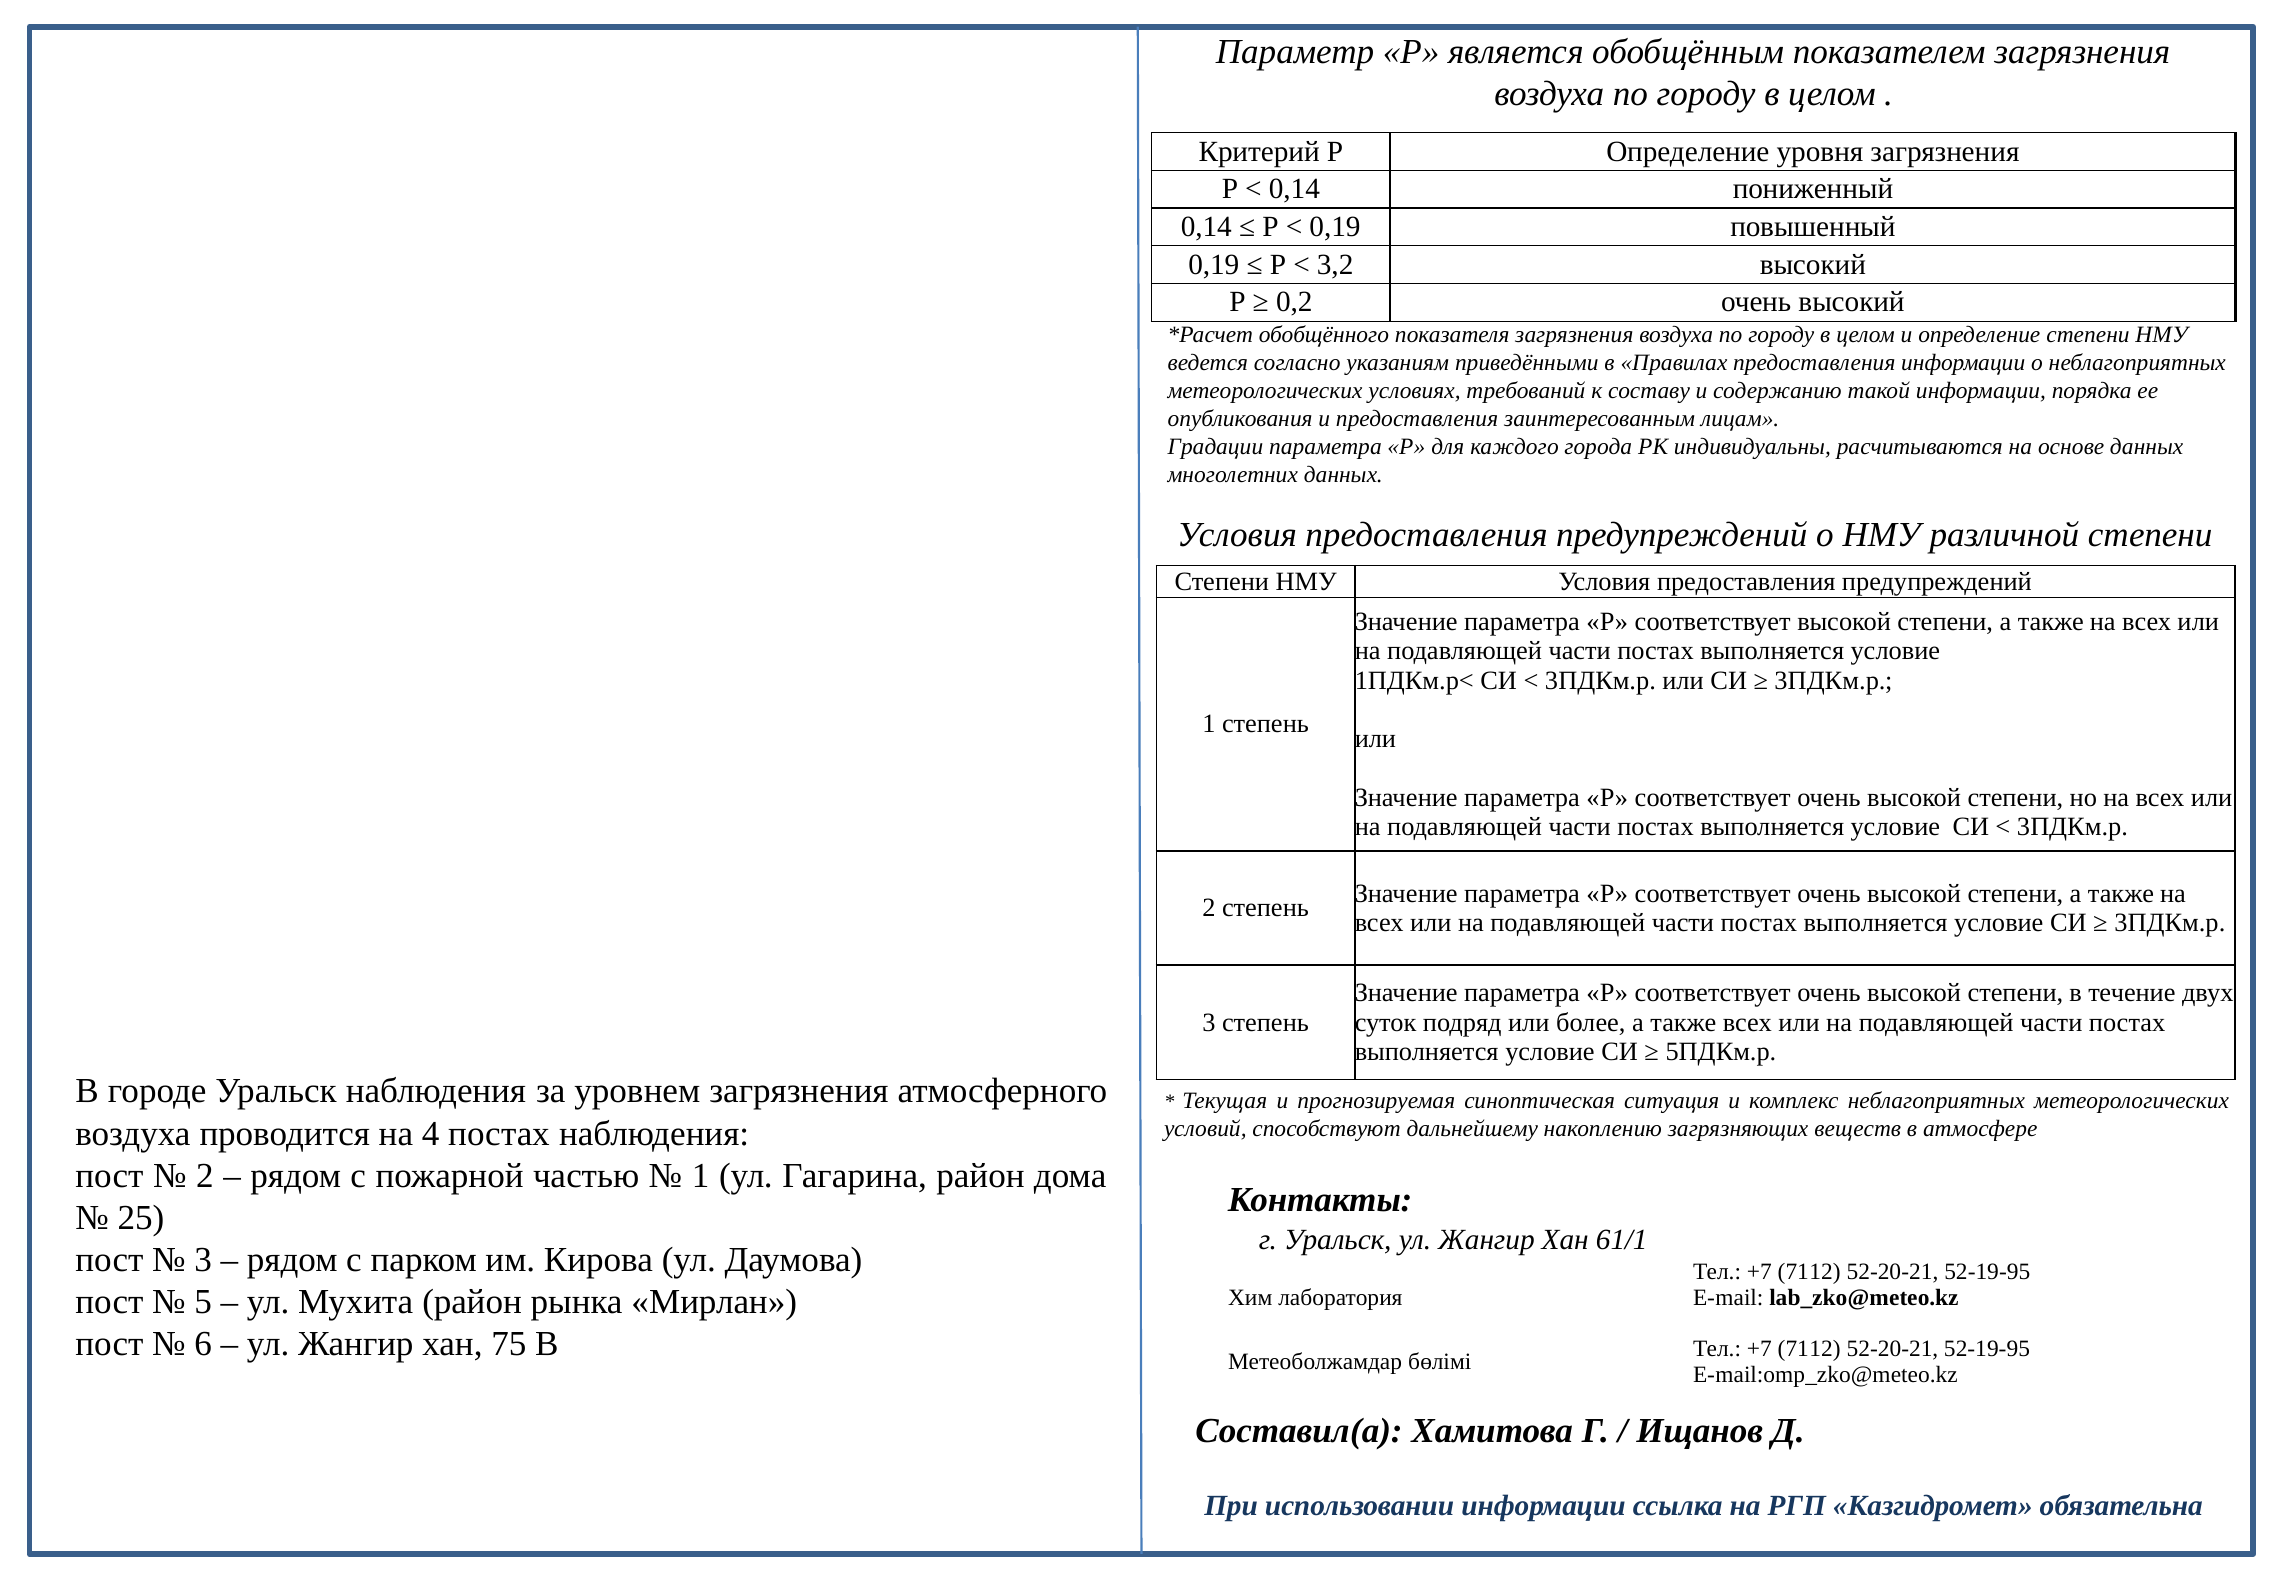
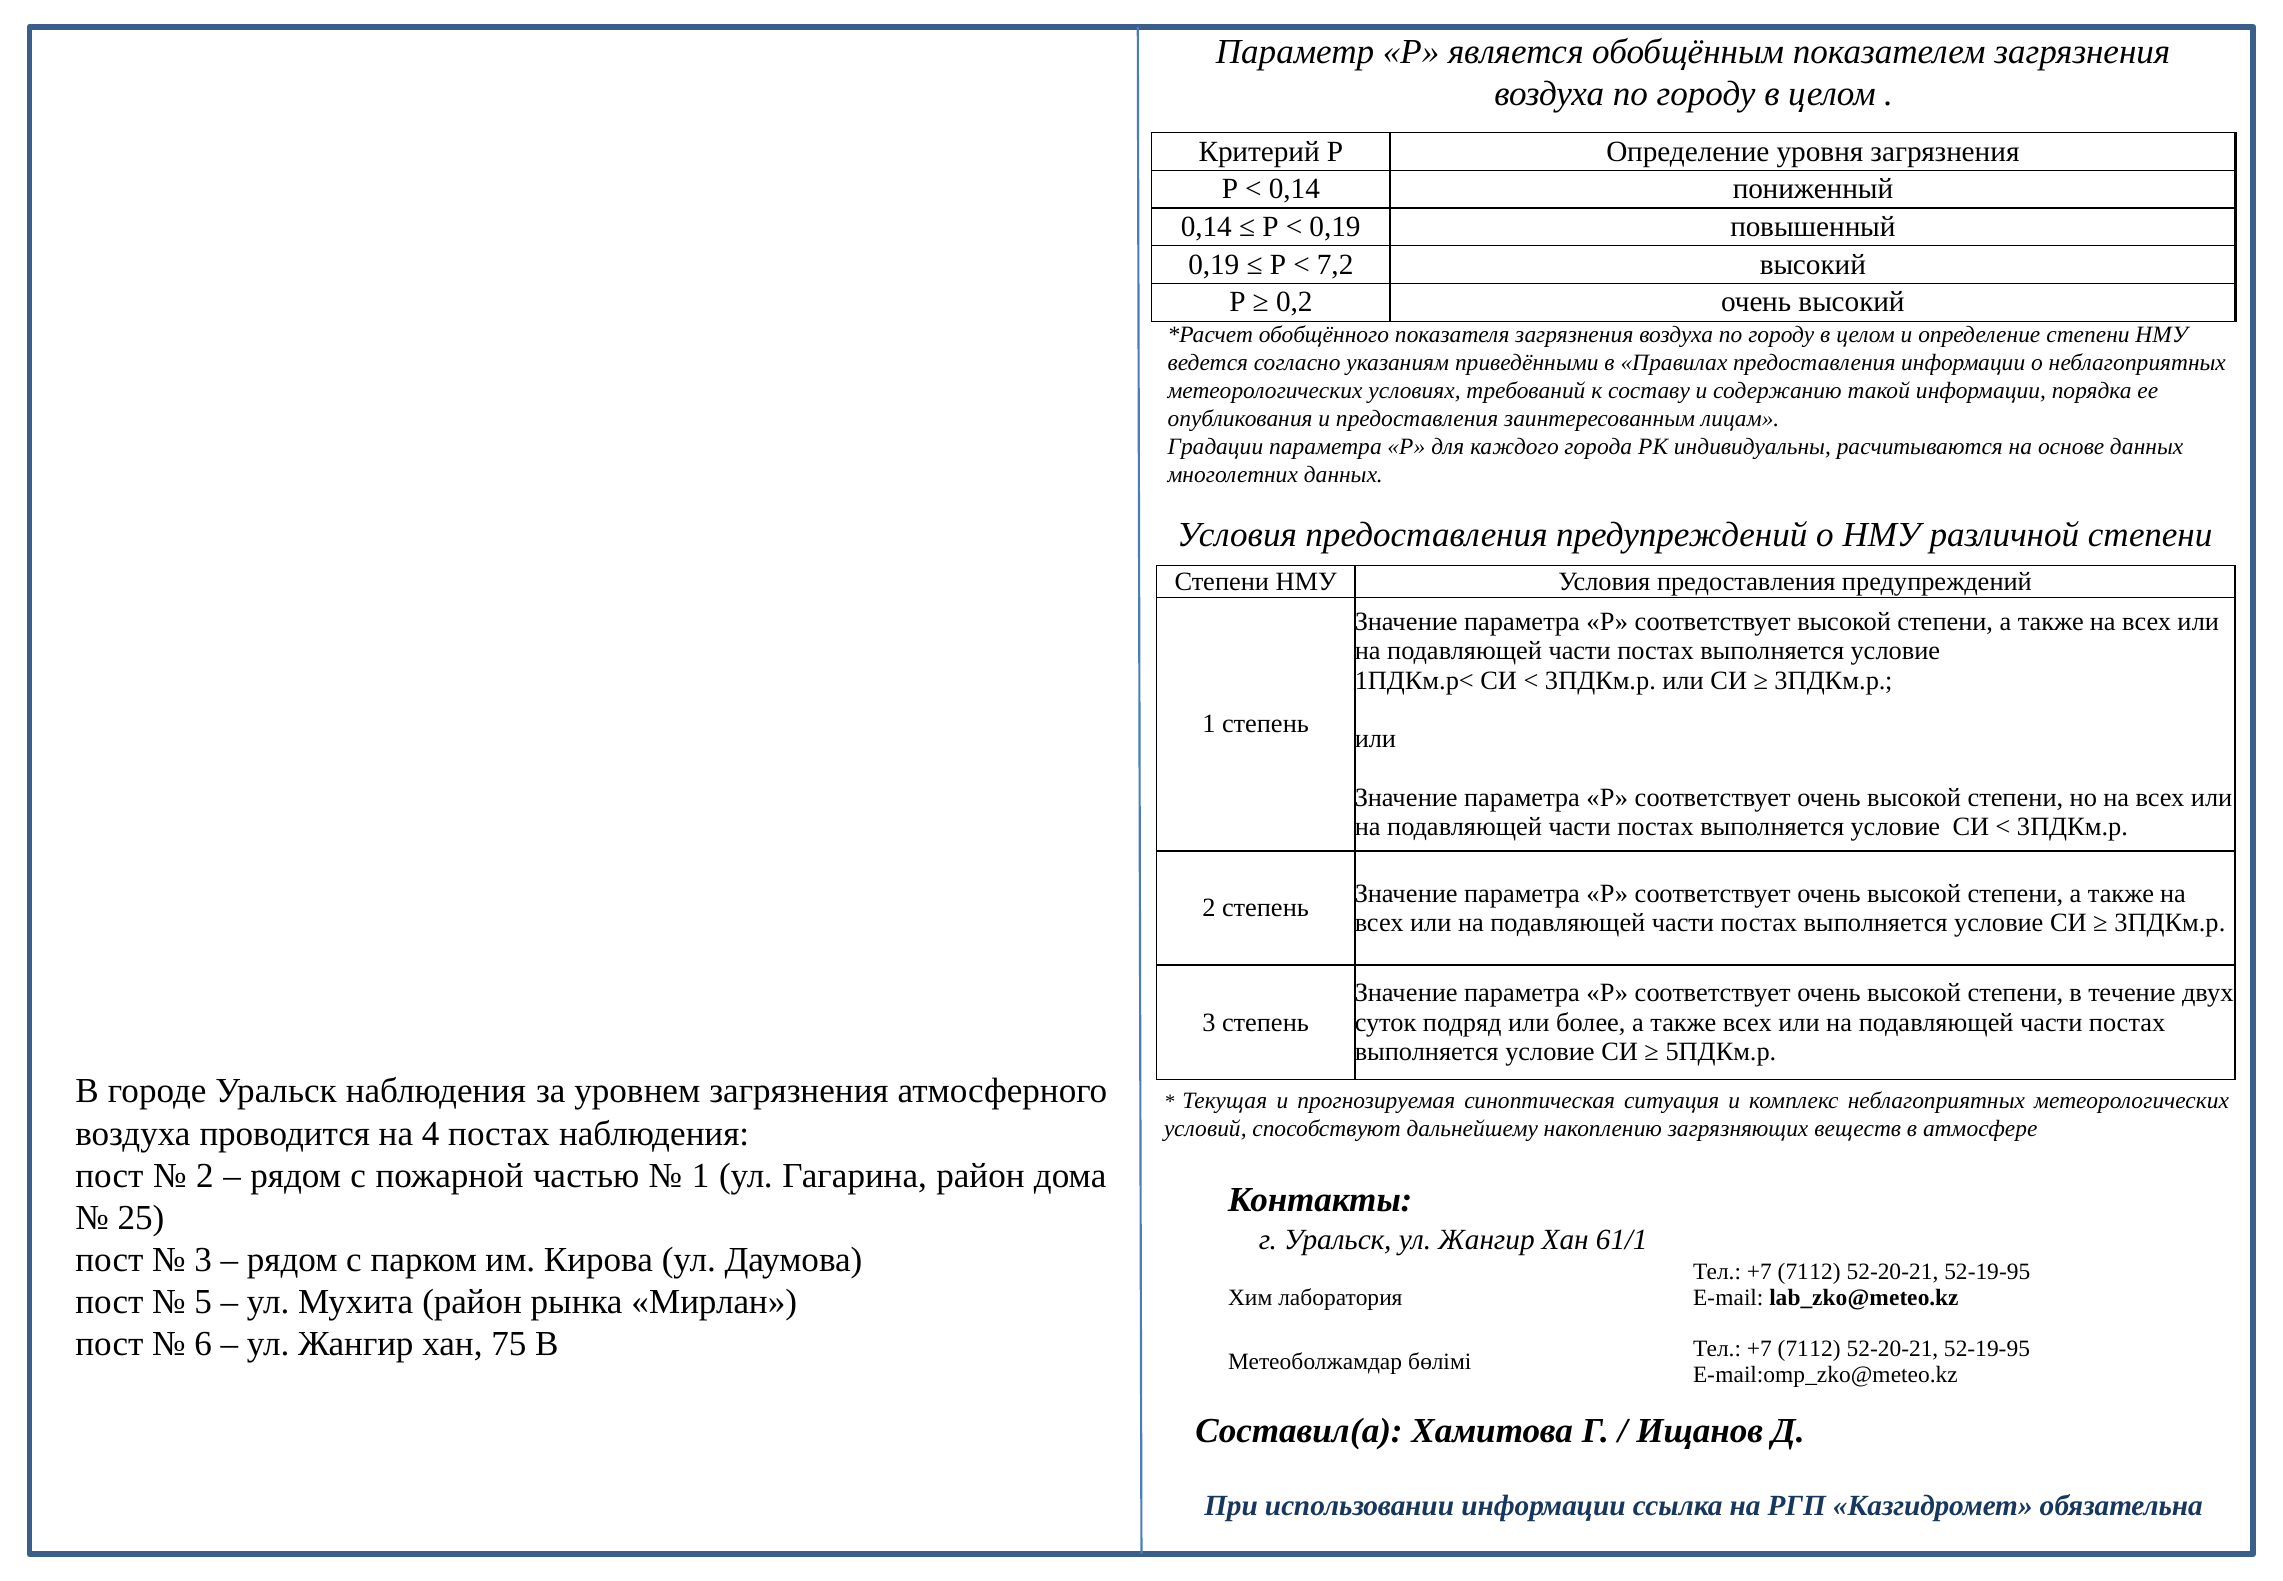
3,2: 3,2 -> 7,2 (1335, 264)
